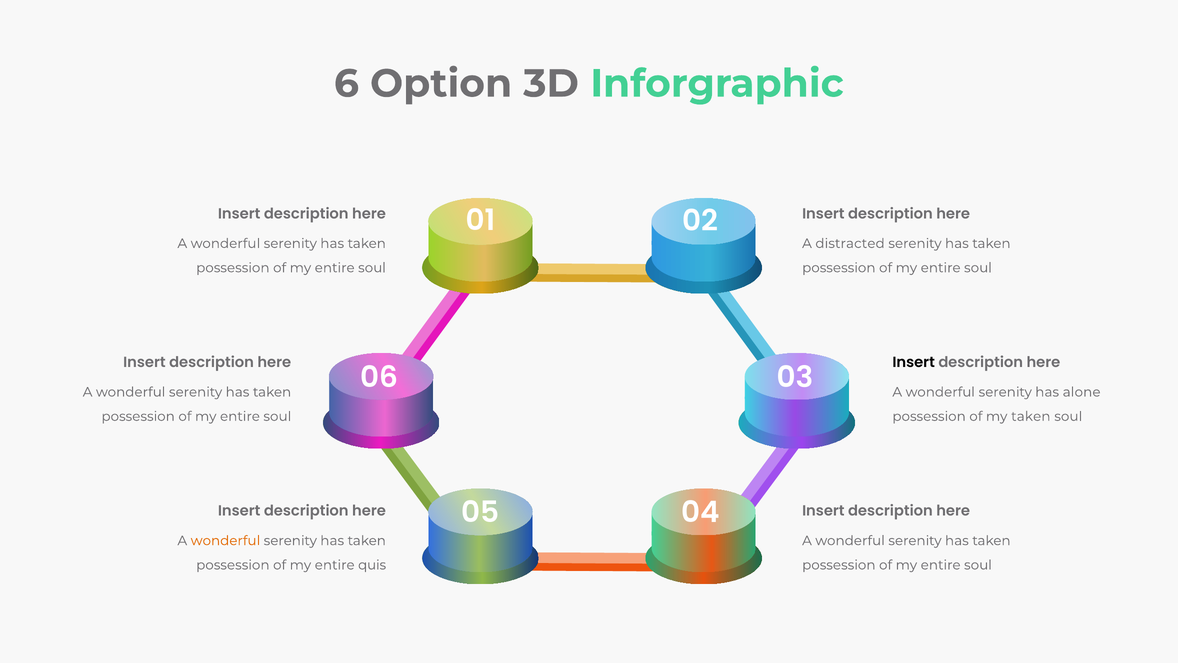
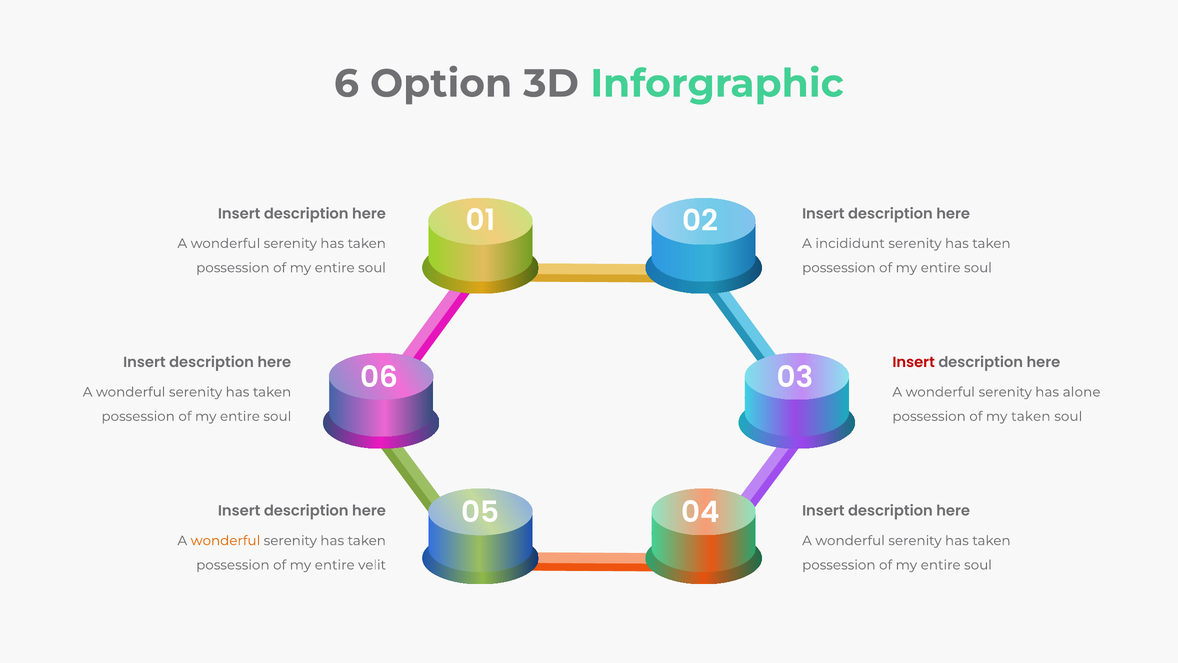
distracted: distracted -> incididunt (850, 243)
Insert colour: black -> red (914, 362)
quis: quis -> velit (372, 565)
